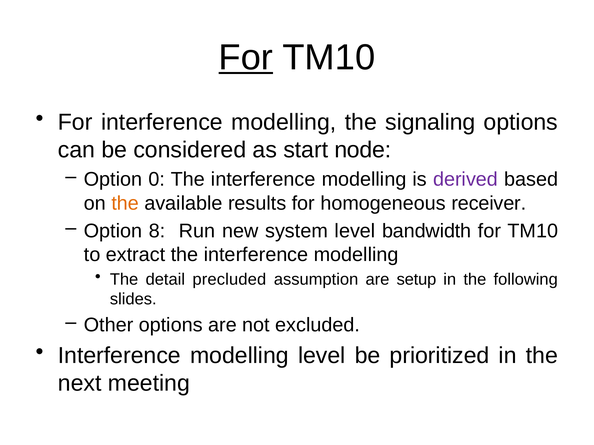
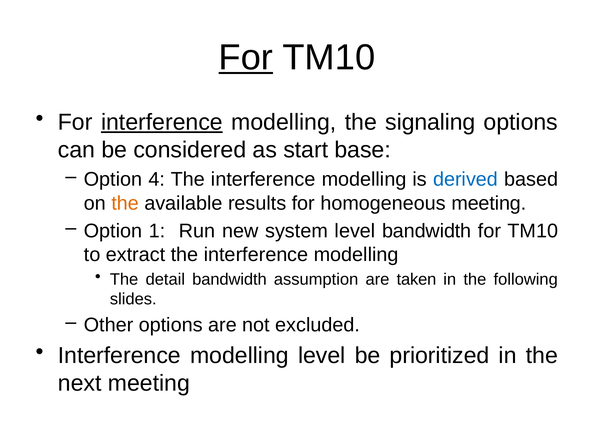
interference underline: none -> present (162, 122)
node: node -> base (363, 150)
0: 0 -> 4 (157, 180)
derived colour: purple -> blue (466, 180)
homogeneous receiver: receiver -> meeting (489, 203)
8: 8 -> 1 (157, 231)
detail precluded: precluded -> bandwidth (229, 280)
setup: setup -> taken (416, 280)
